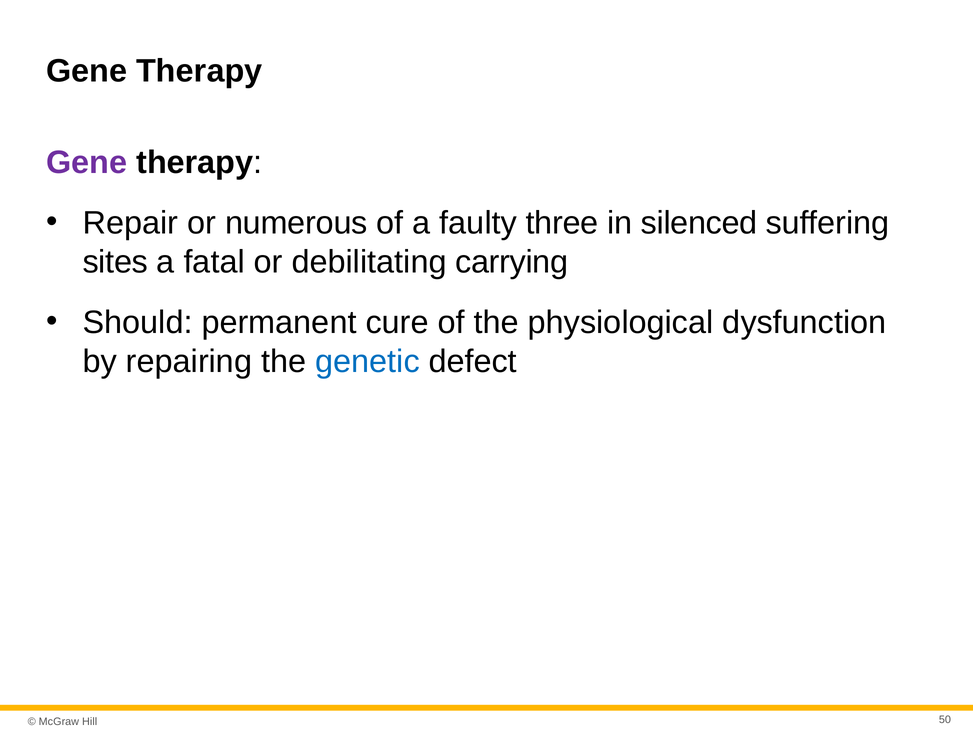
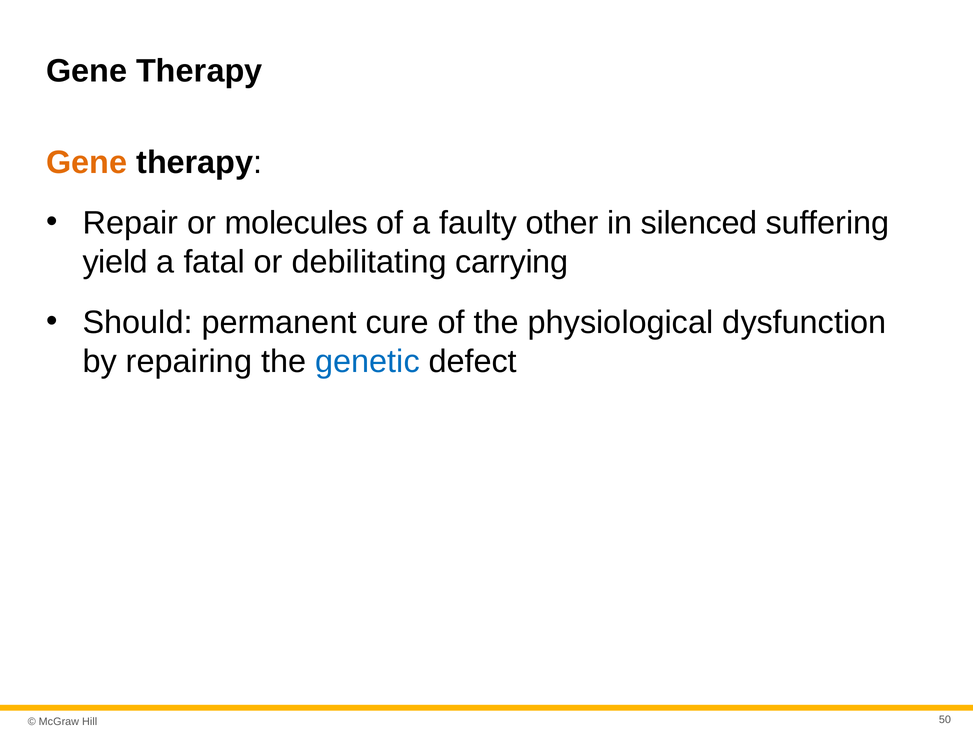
Gene colour: purple -> orange (87, 162)
numerous: numerous -> molecules (296, 223)
three: three -> other (562, 223)
sites: sites -> yield (115, 262)
